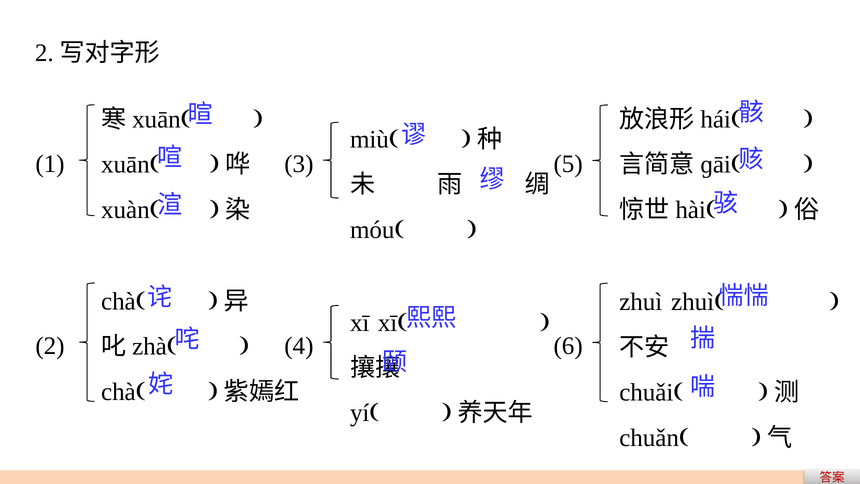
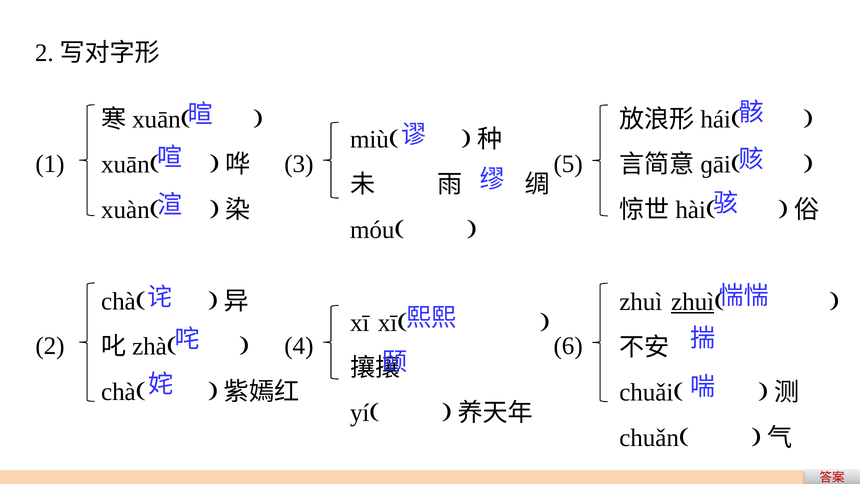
zhuì underline: none -> present (693, 302)
